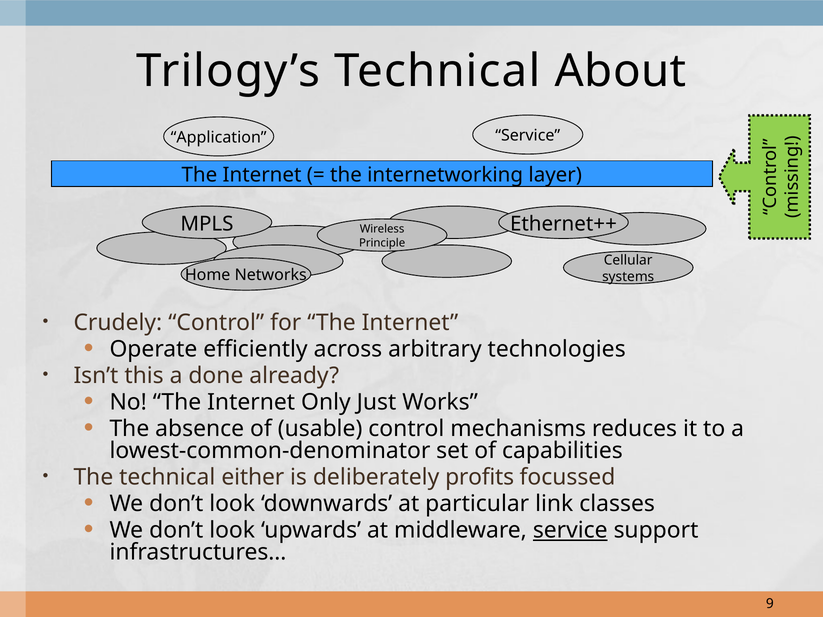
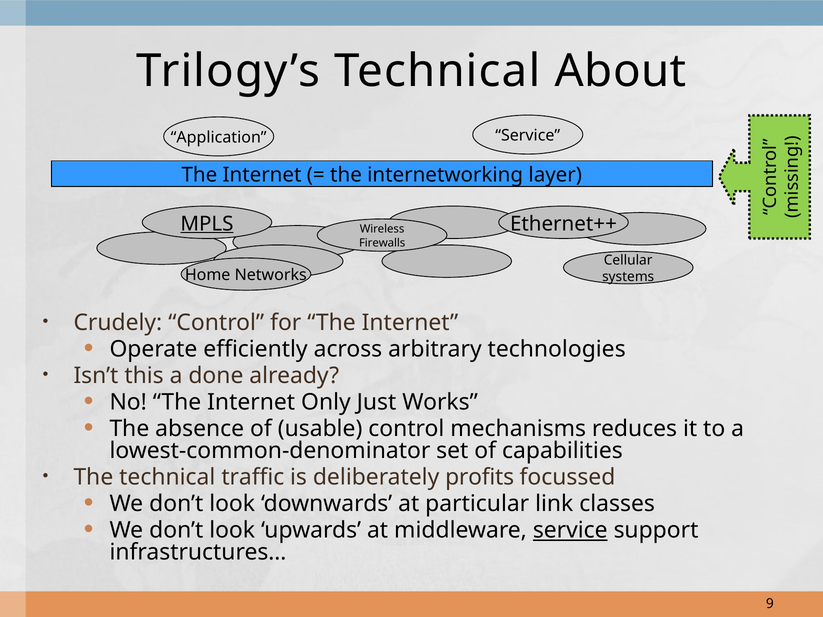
MPLS underline: none -> present (207, 224)
Principle: Principle -> Firewalls (382, 243)
either: either -> traffic (253, 477)
